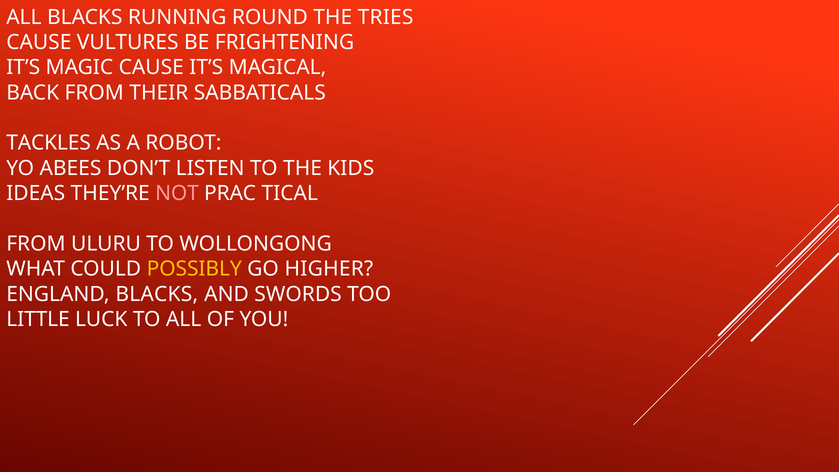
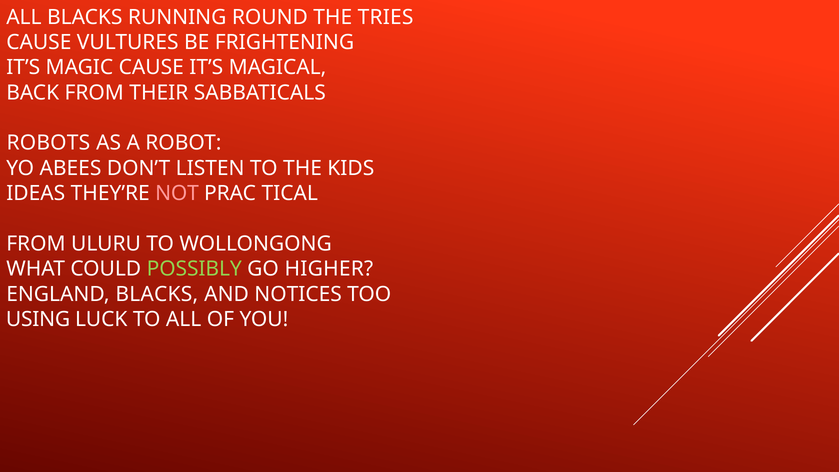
TACKLES: TACKLES -> ROBOTS (48, 143)
POSSIBLY colour: yellow -> light green (194, 269)
SWORDS: SWORDS -> NOTICES (298, 294)
LITTLE: LITTLE -> USING (38, 319)
